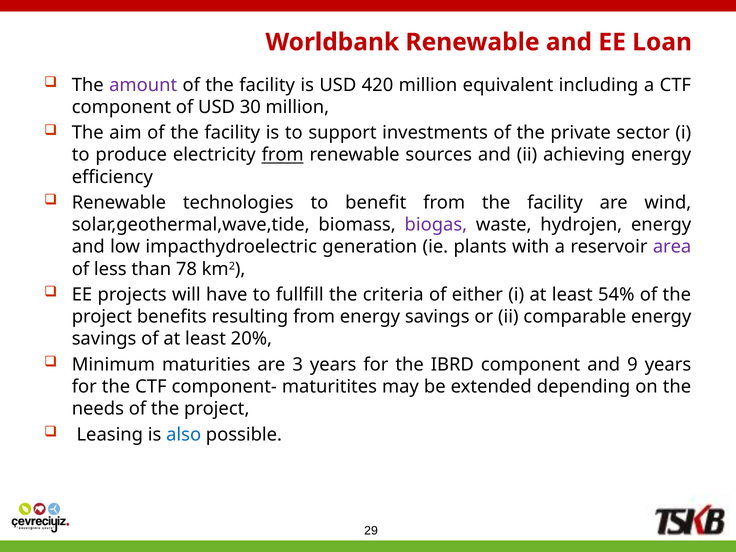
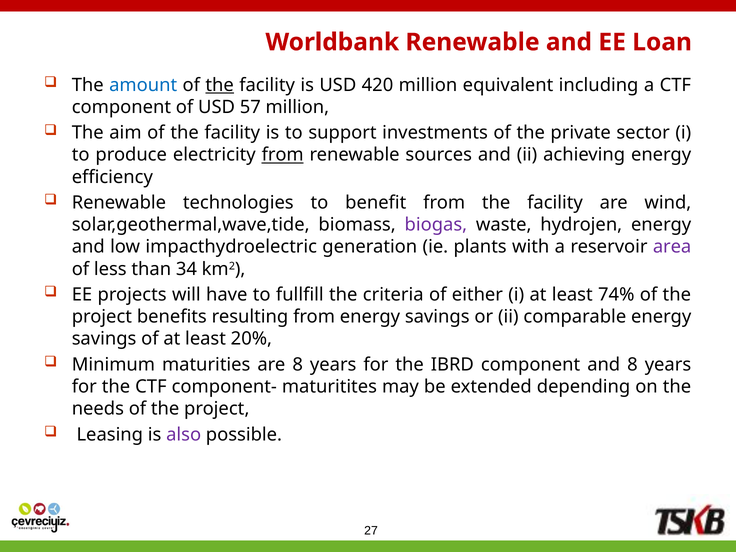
amount colour: purple -> blue (143, 85)
the underline: none -> present (220, 85)
30: 30 -> 57 (250, 107)
78: 78 -> 34 (186, 269)
54%: 54% -> 74% (616, 295)
are 3: 3 -> 8 (298, 365)
and 9: 9 -> 8 (632, 365)
also colour: blue -> purple (184, 435)
29: 29 -> 27 (371, 531)
